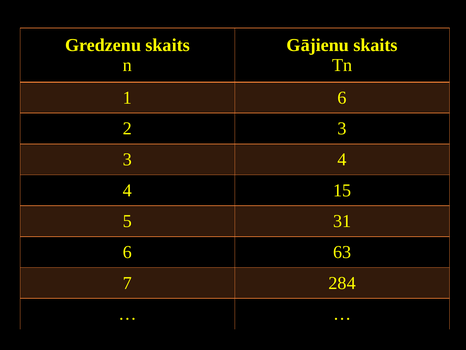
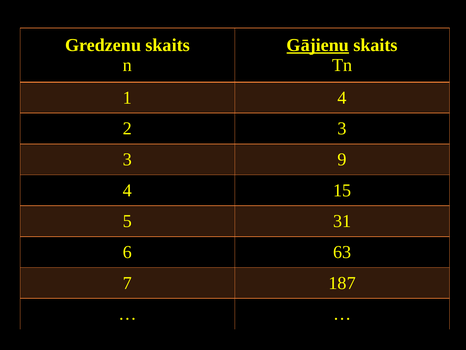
Gājienu underline: none -> present (318, 45)
1 6: 6 -> 4 (342, 98)
3 4: 4 -> 9 (342, 159)
284: 284 -> 187 (342, 283)
